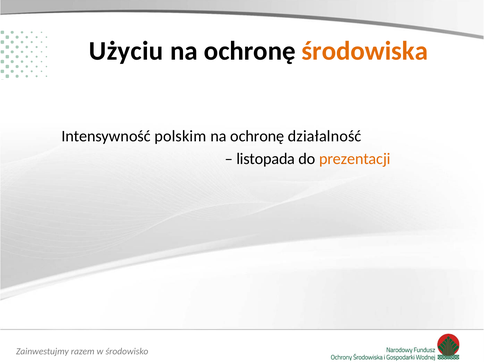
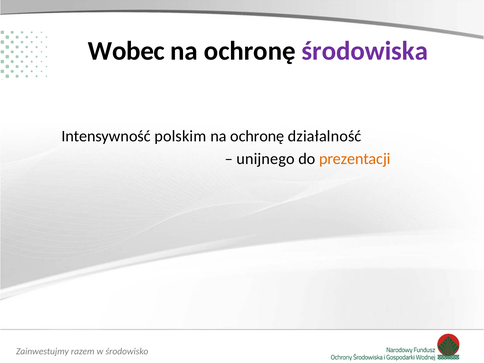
Użyciu: Użyciu -> Wobec (126, 51)
środowiska colour: orange -> purple (365, 51)
listopada: listopada -> unijnego (266, 159)
